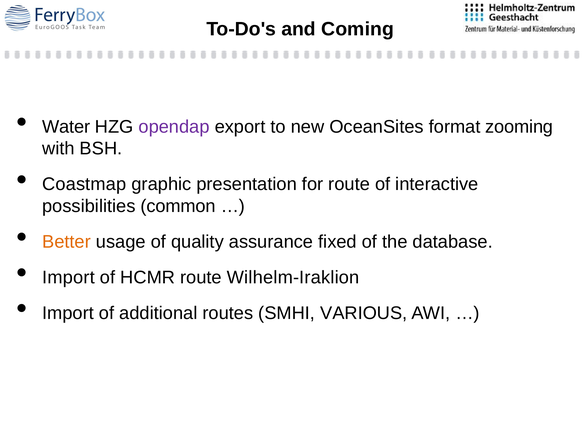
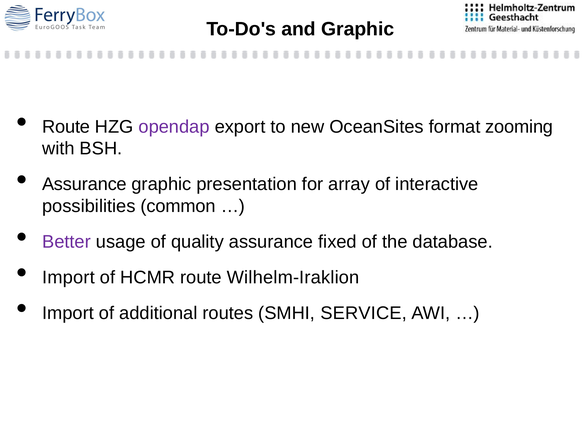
and Coming: Coming -> Graphic (358, 29)
Water: Water -> Route (66, 127)
Coastmap: Coastmap -> Assurance (84, 184)
for route: route -> array (349, 184)
Better colour: orange -> purple (67, 242)
VARIOUS: VARIOUS -> SERVICE (364, 313)
